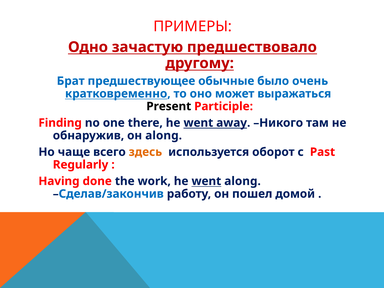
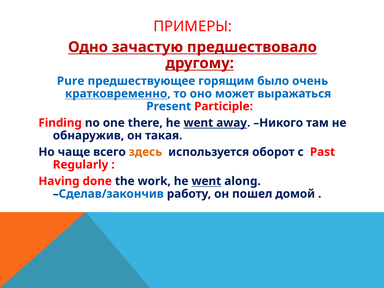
Брат: Брат -> Pure (71, 81)
обычные: обычные -> горящим (226, 81)
Present colour: black -> blue (169, 106)
он along: along -> такая (164, 136)
